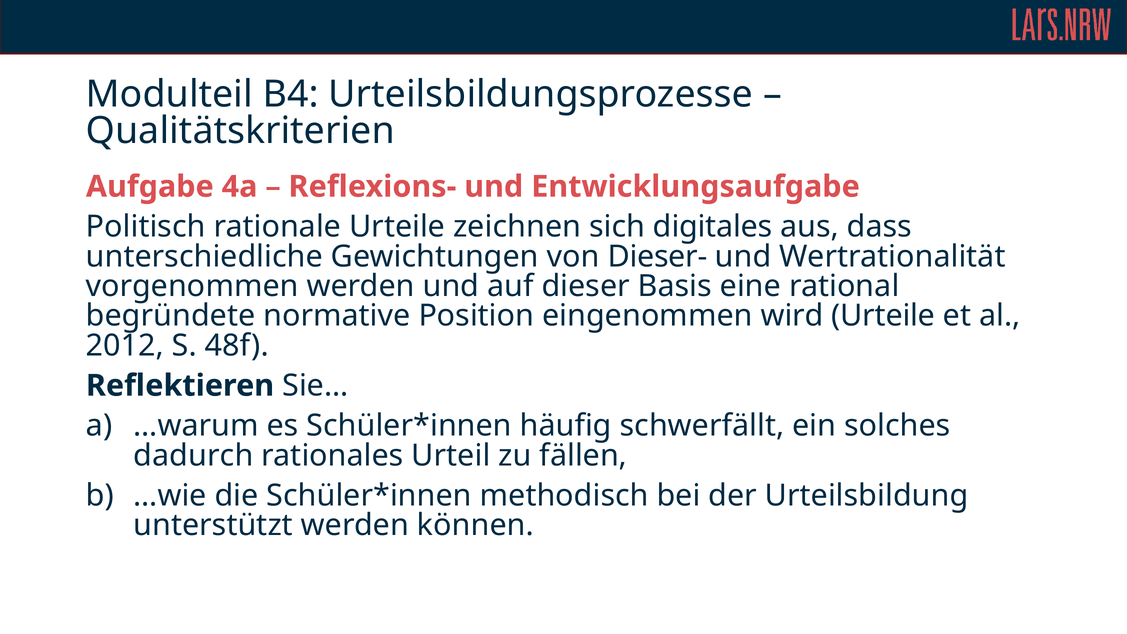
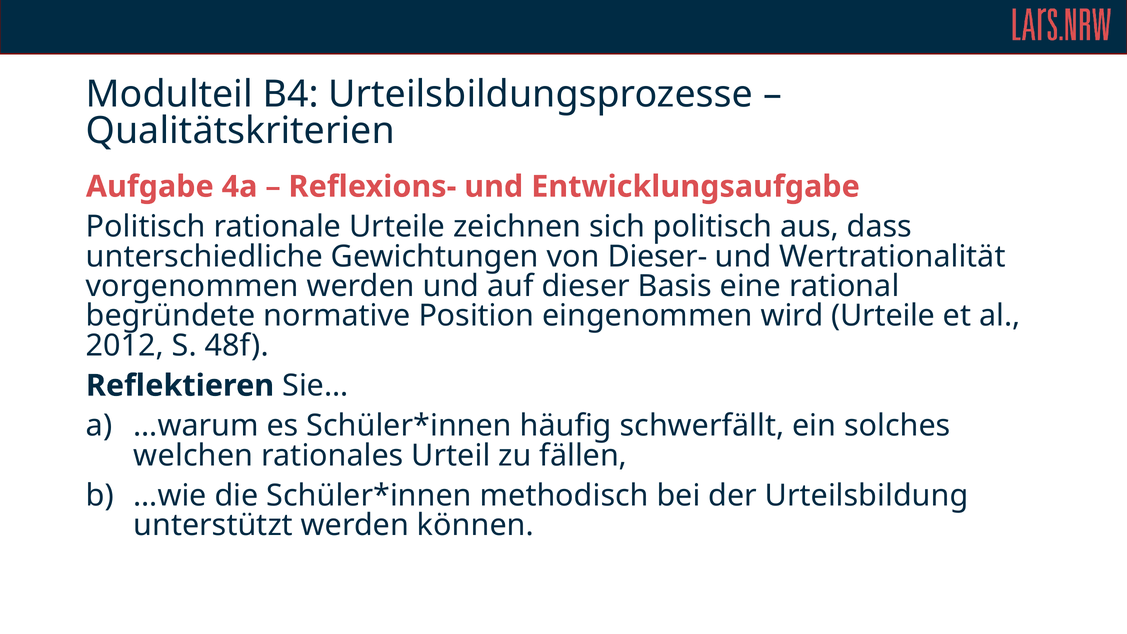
sich digitales: digitales -> politisch (713, 227)
dadurch: dadurch -> welchen (193, 455)
